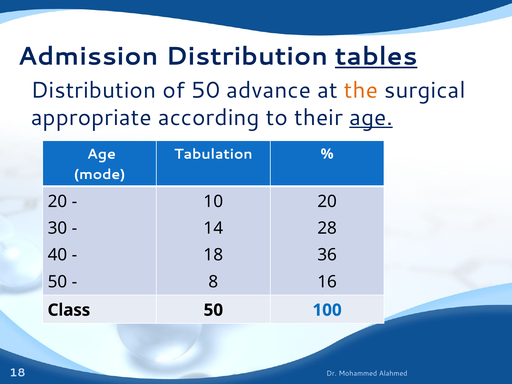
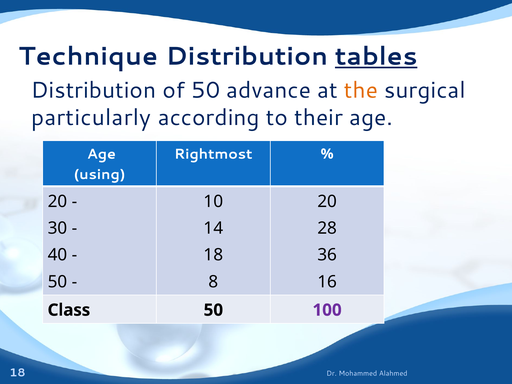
Admission: Admission -> Technique (88, 56)
appropriate: appropriate -> particularly (91, 118)
age underline: present -> none (371, 118)
Tabulation: Tabulation -> Rightmost (213, 154)
mode: mode -> using (99, 175)
100 colour: blue -> purple (327, 310)
